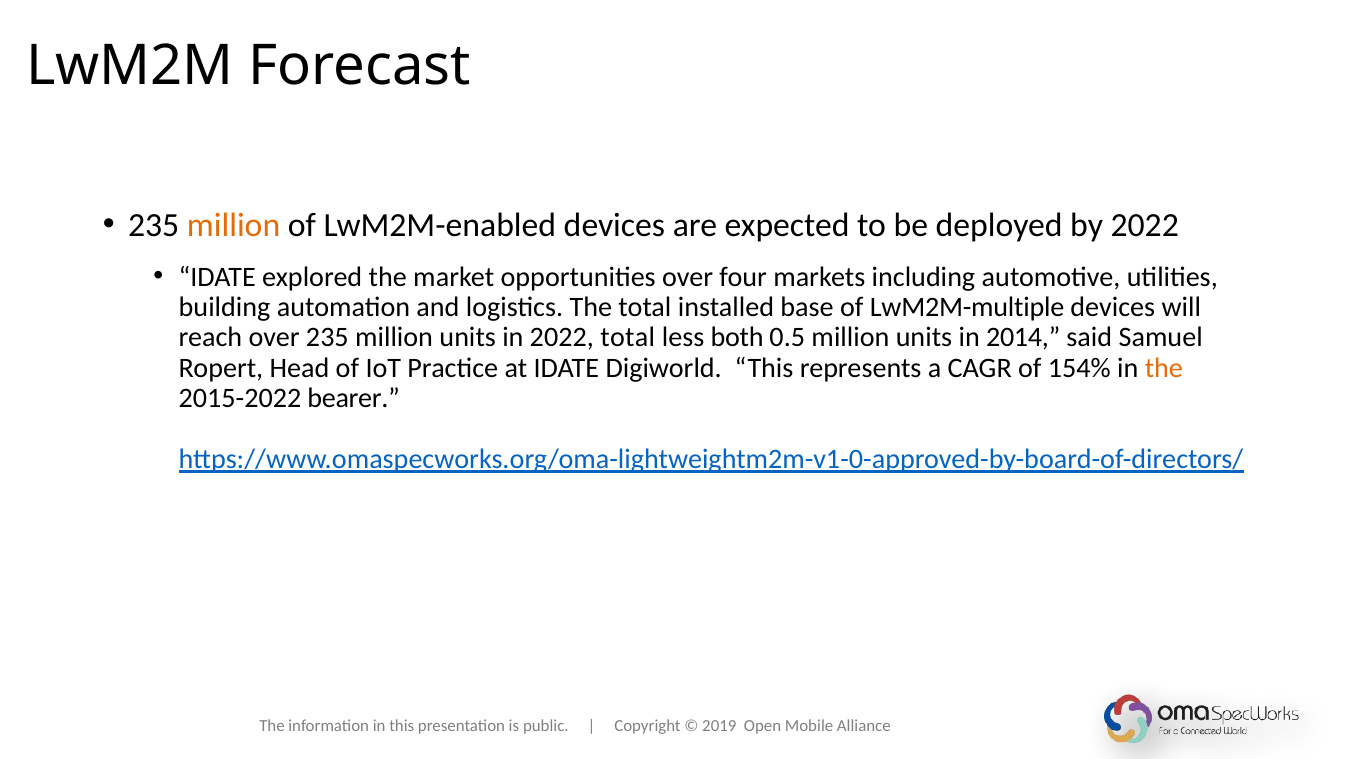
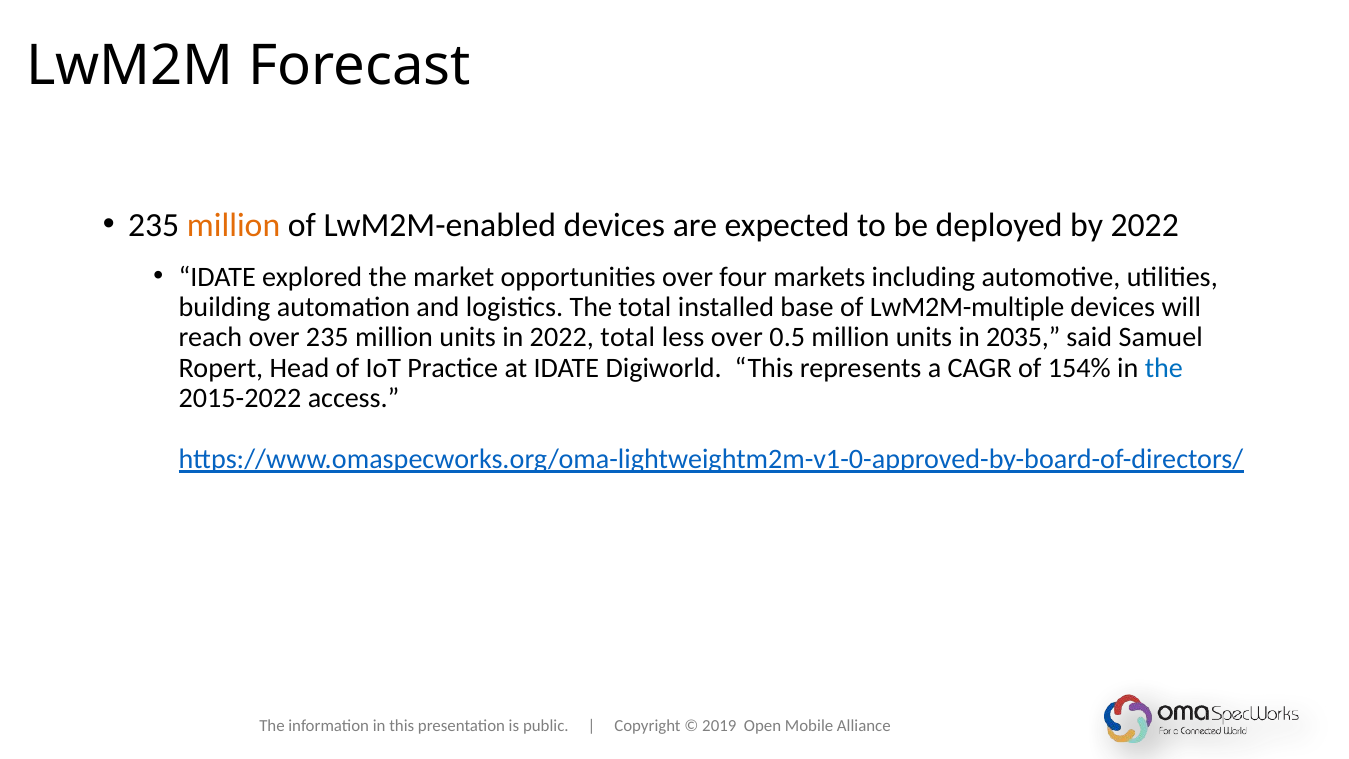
less both: both -> over (737, 337)
2014: 2014 -> 2035 (1023, 337)
the colour: orange -> blue (1164, 368)
bearer: bearer -> access (354, 398)
